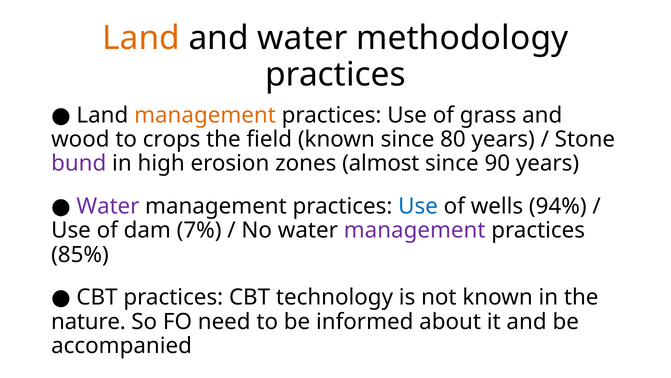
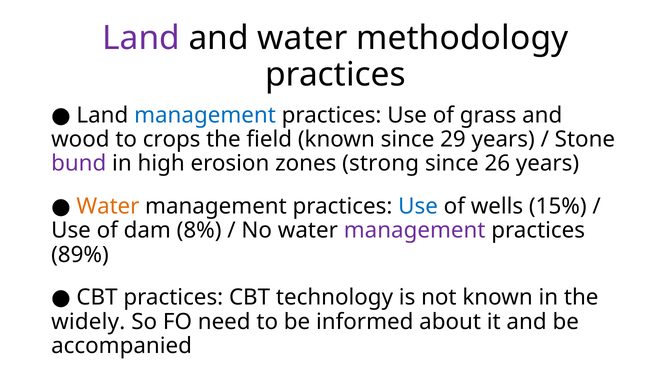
Land colour: orange -> purple (141, 38)
management colour: orange -> blue (205, 115)
80: 80 -> 29 (453, 139)
almost: almost -> strong (381, 163)
90: 90 -> 26 (497, 163)
Water colour: purple -> orange (108, 206)
94%: 94% -> 15% (558, 206)
7%: 7% -> 8% (199, 230)
85%: 85% -> 89% (80, 254)
nature: nature -> widely (88, 321)
